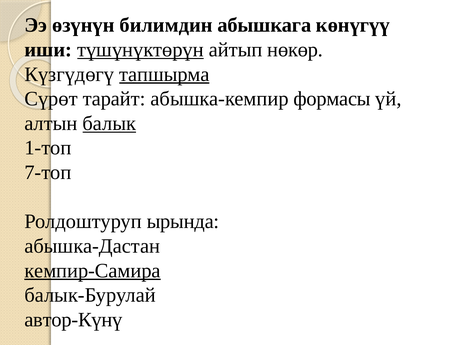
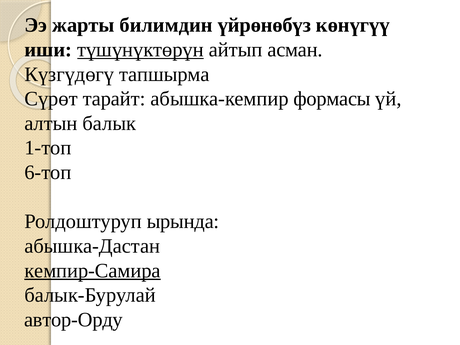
өзүнүн: өзүнүн -> жарты (83, 25)
абышкага: абышкага -> үйрөнөбүз (264, 25)
нөкөр: нөкөр -> асман (295, 50)
тапшырма underline: present -> none (164, 74)
балык underline: present -> none (109, 123)
7-топ: 7-топ -> 6-топ (48, 172)
автор-Күнү: автор-Күнү -> автор-Орду (73, 320)
